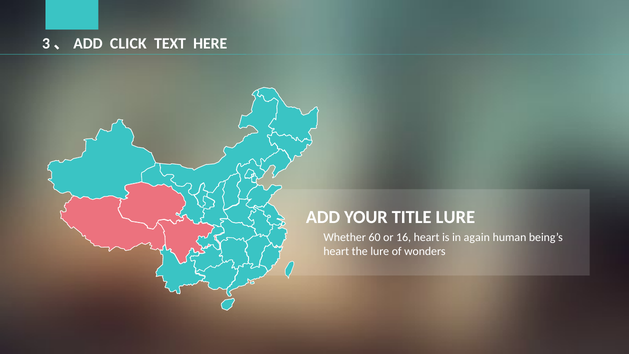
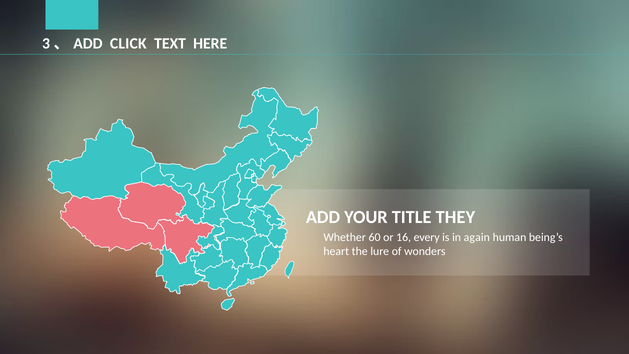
TITLE LURE: LURE -> THEY (455, 217)
16 heart: heart -> every (427, 237)
